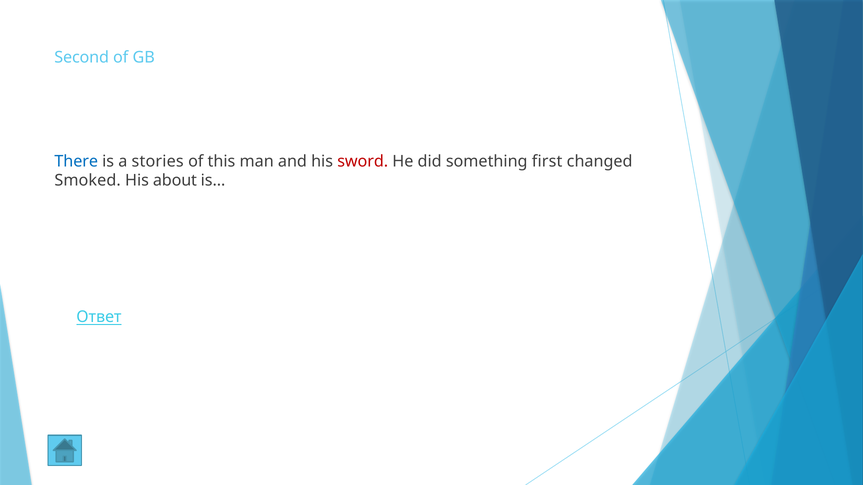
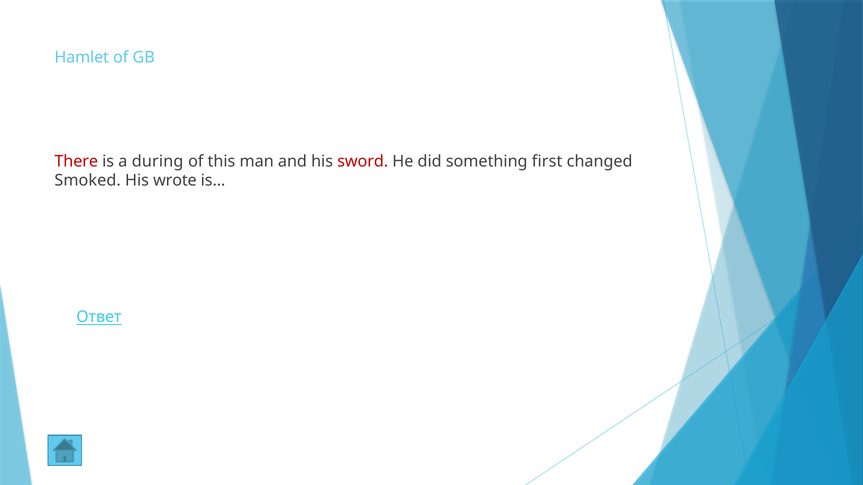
Second: Second -> Hamlet (82, 57)
There colour: blue -> red (76, 161)
stories: stories -> during (158, 161)
about: about -> wrote (175, 181)
